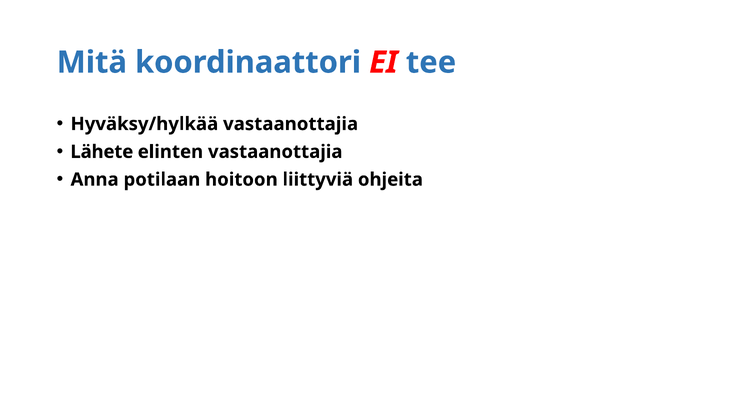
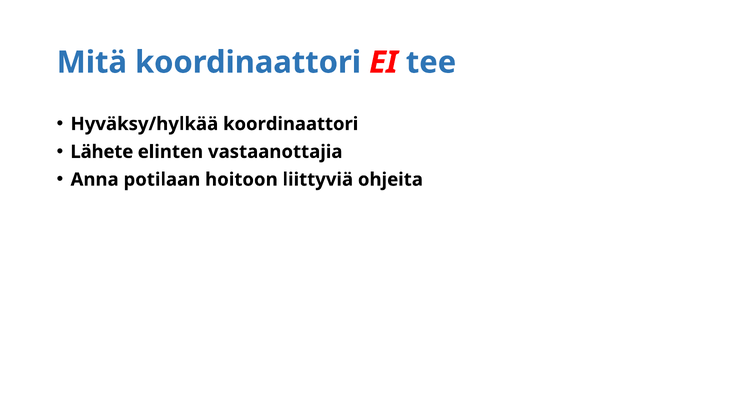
Hyväksy/hylkää vastaanottajia: vastaanottajia -> koordinaattori (291, 124)
